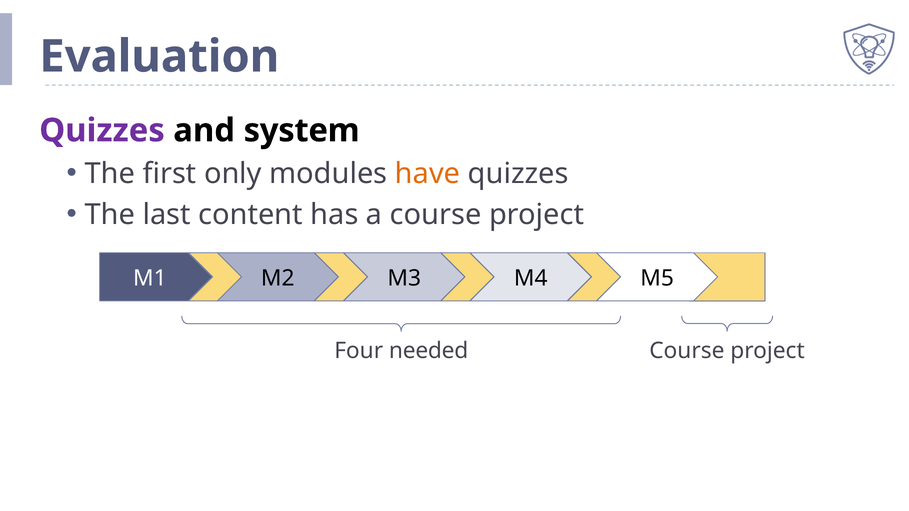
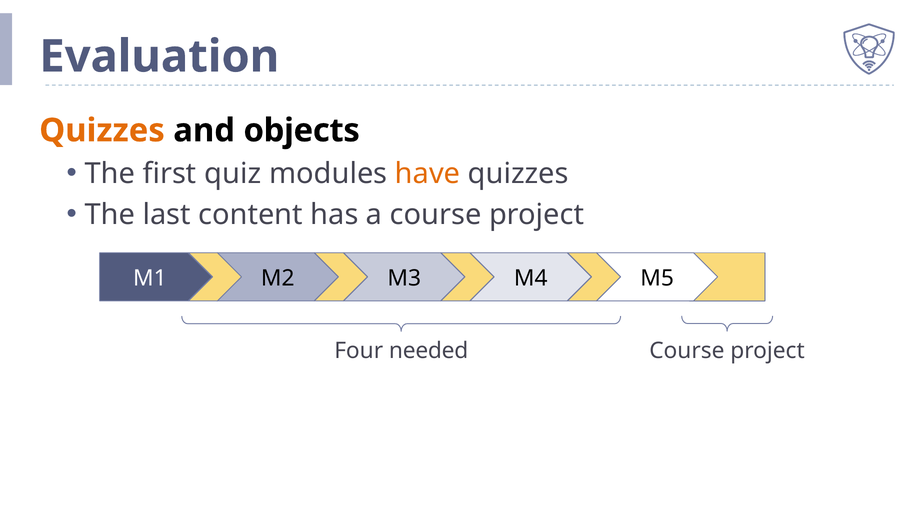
Quizzes colour: purple -> orange (102, 131)
system: system -> objects (302, 131)
only: only -> quiz (233, 174)
